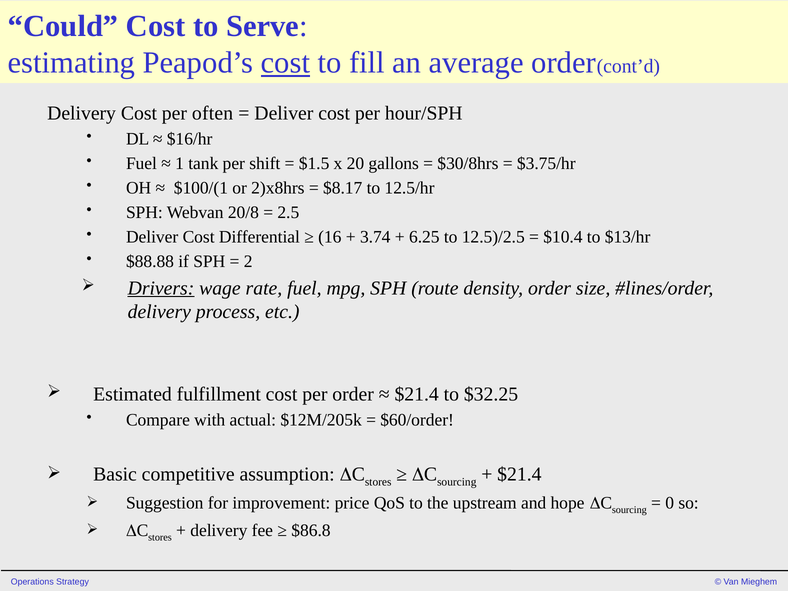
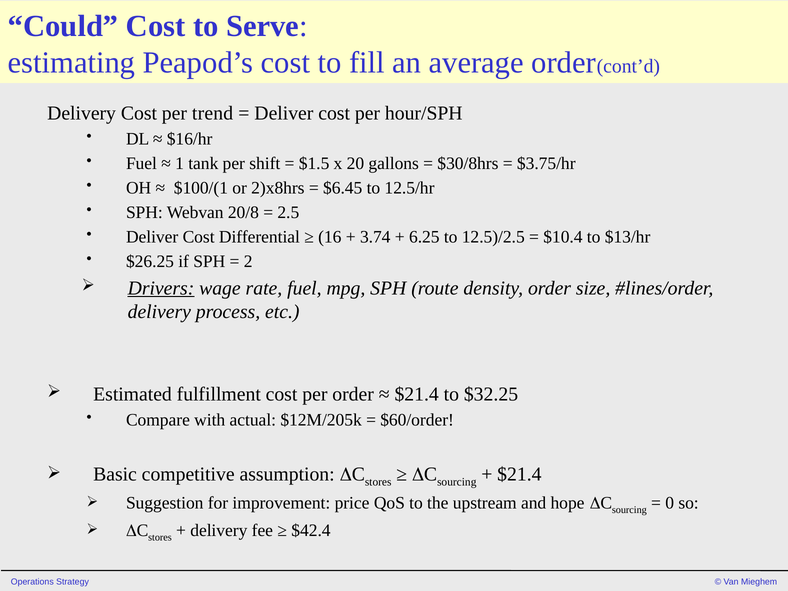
cost underline: present -> none (285, 63)
often: often -> trend (213, 113)
$8.17: $8.17 -> $6.45 (343, 188)
$88.88: $88.88 -> $26.25 (150, 262)
$86.8: $86.8 -> $42.4 (311, 530)
